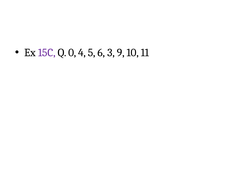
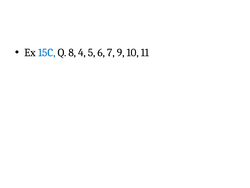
15C colour: purple -> blue (47, 52)
0: 0 -> 8 (72, 52)
3: 3 -> 7 (111, 52)
